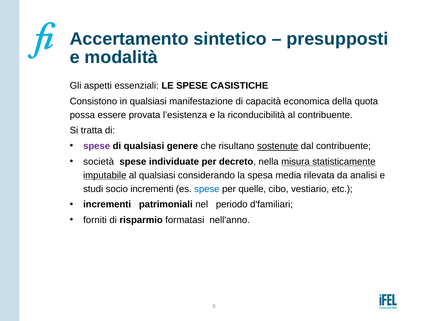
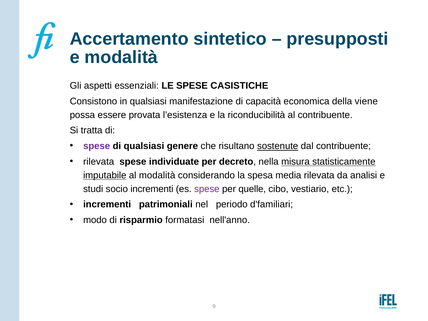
quota: quota -> viene (366, 101)
società: società -> rilevata (99, 162)
al qualsiasi: qualsiasi -> modalità (157, 175)
spese colour: blue -> purple (207, 189)
forniti: forniti -> modo (95, 220)
